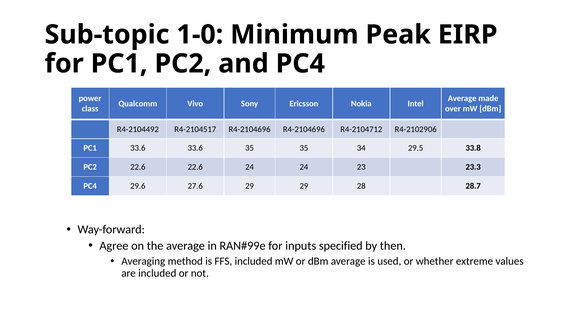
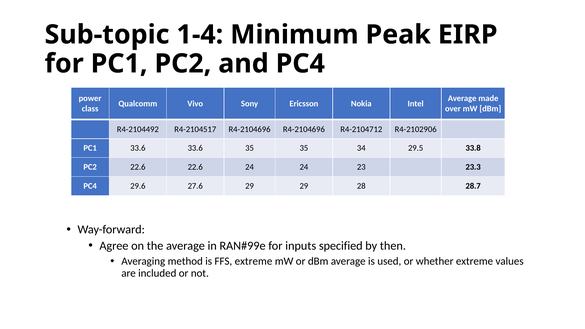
1-0: 1-0 -> 1-4 (200, 35)
FFS included: included -> extreme (254, 261)
